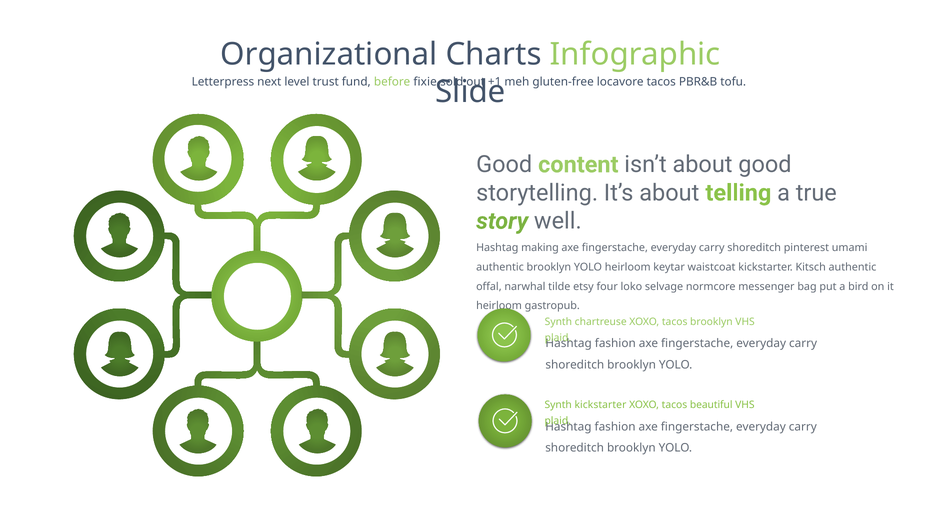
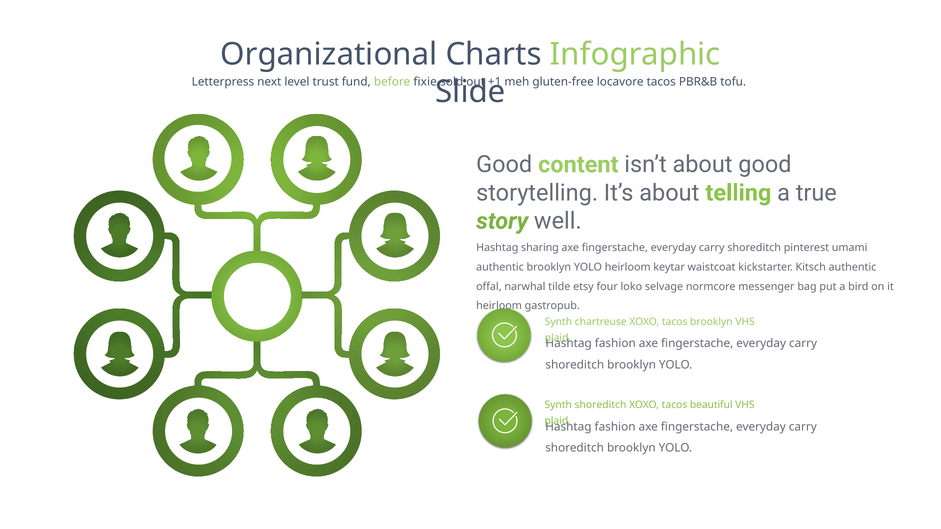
making: making -> sharing (540, 248)
Synth kickstarter: kickstarter -> shoreditch (600, 405)
